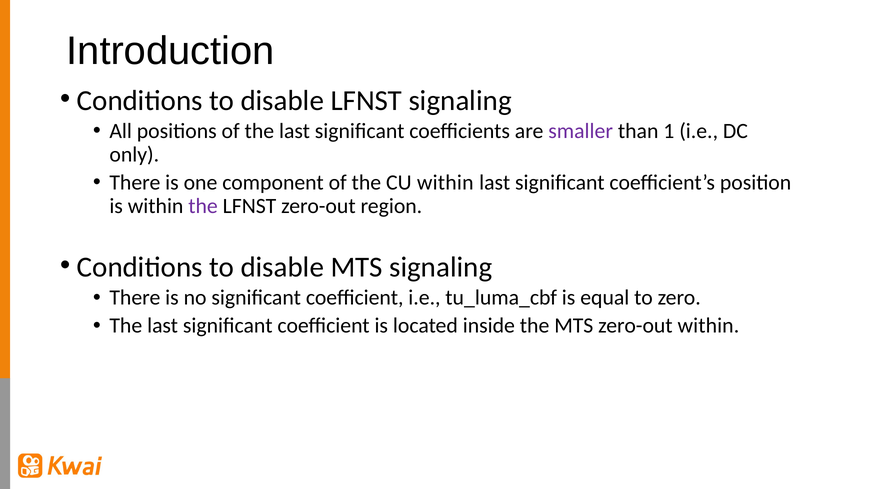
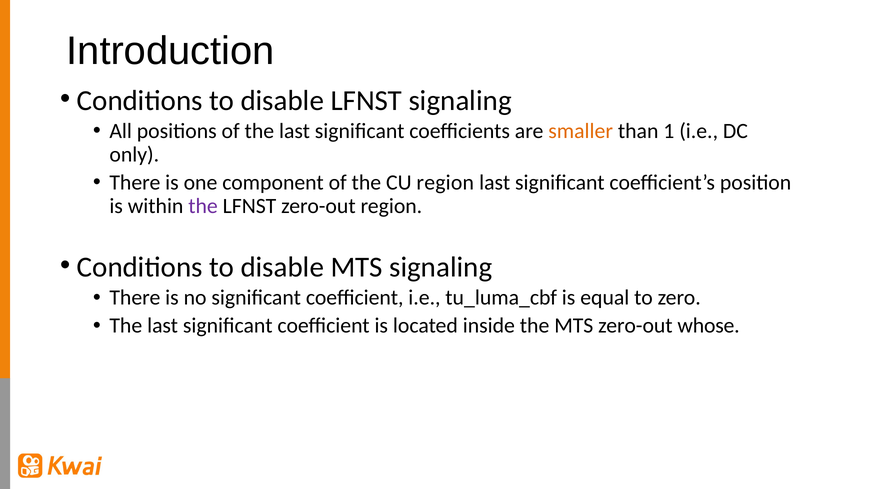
smaller colour: purple -> orange (581, 131)
CU within: within -> region (445, 183)
zero-out within: within -> whose (709, 326)
